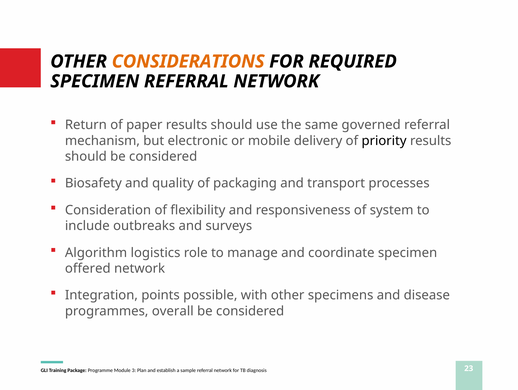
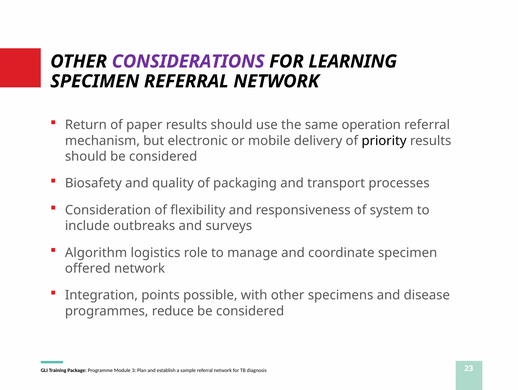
CONSIDERATIONS colour: orange -> purple (188, 61)
REQUIRED: REQUIRED -> LEARNING (353, 61)
governed: governed -> operation (371, 125)
overall: overall -> reduce (173, 311)
